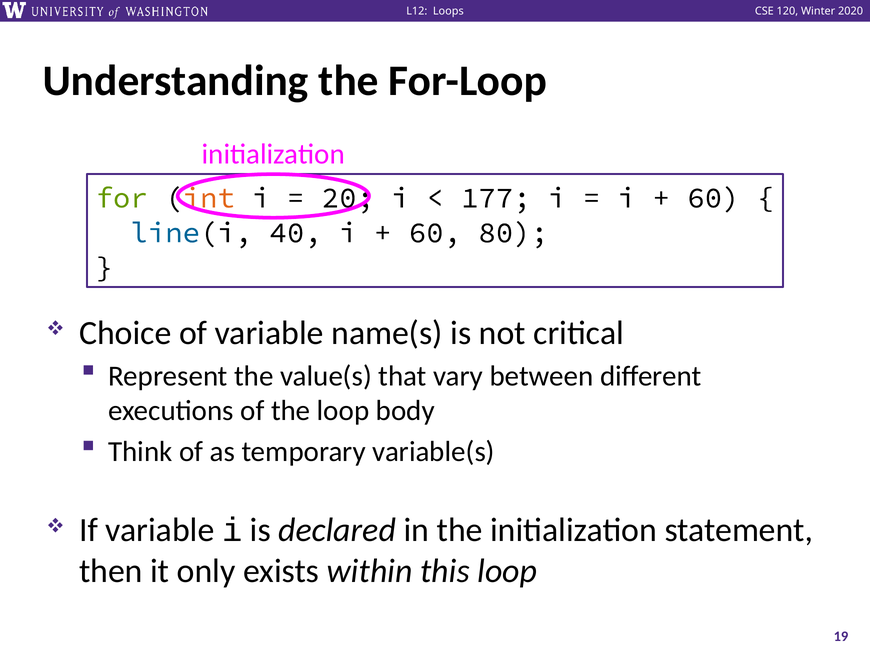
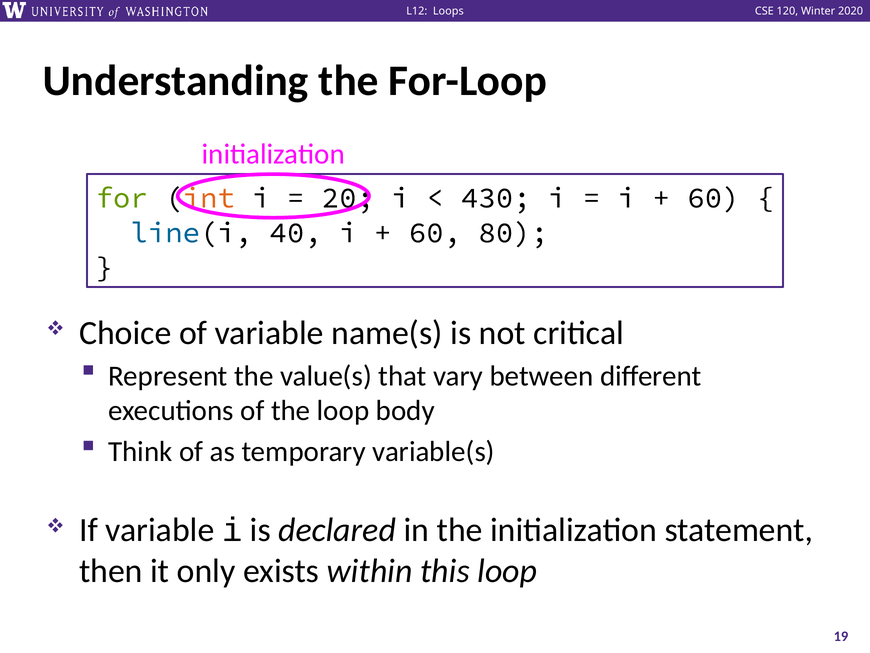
177: 177 -> 430 (496, 198)
